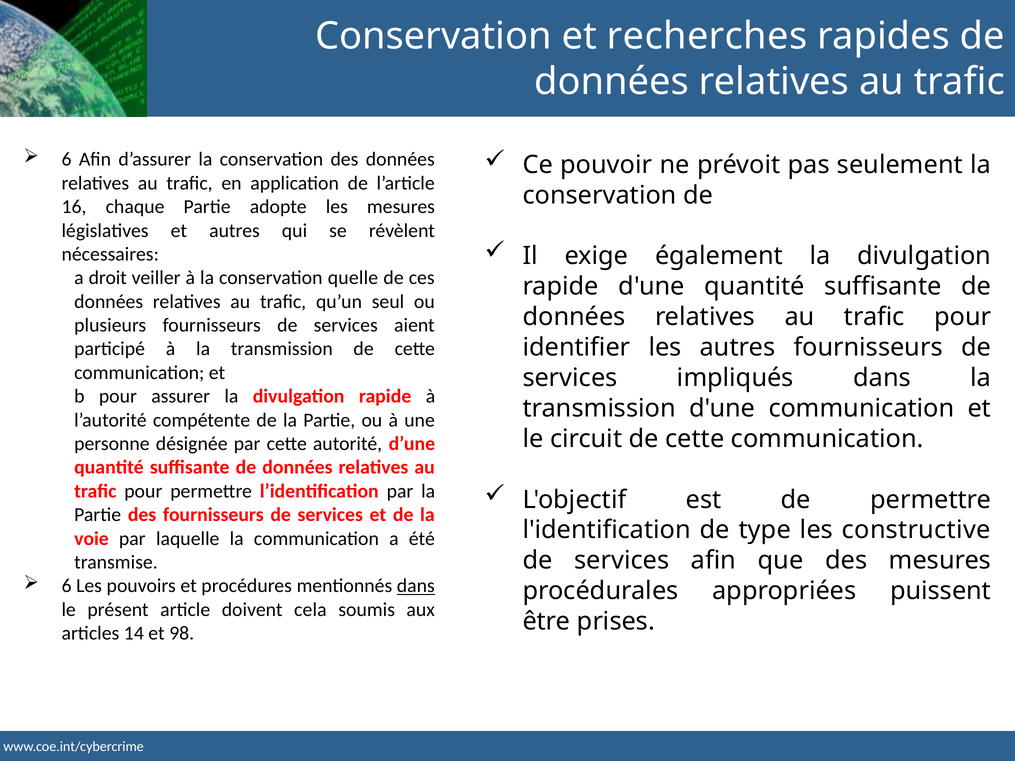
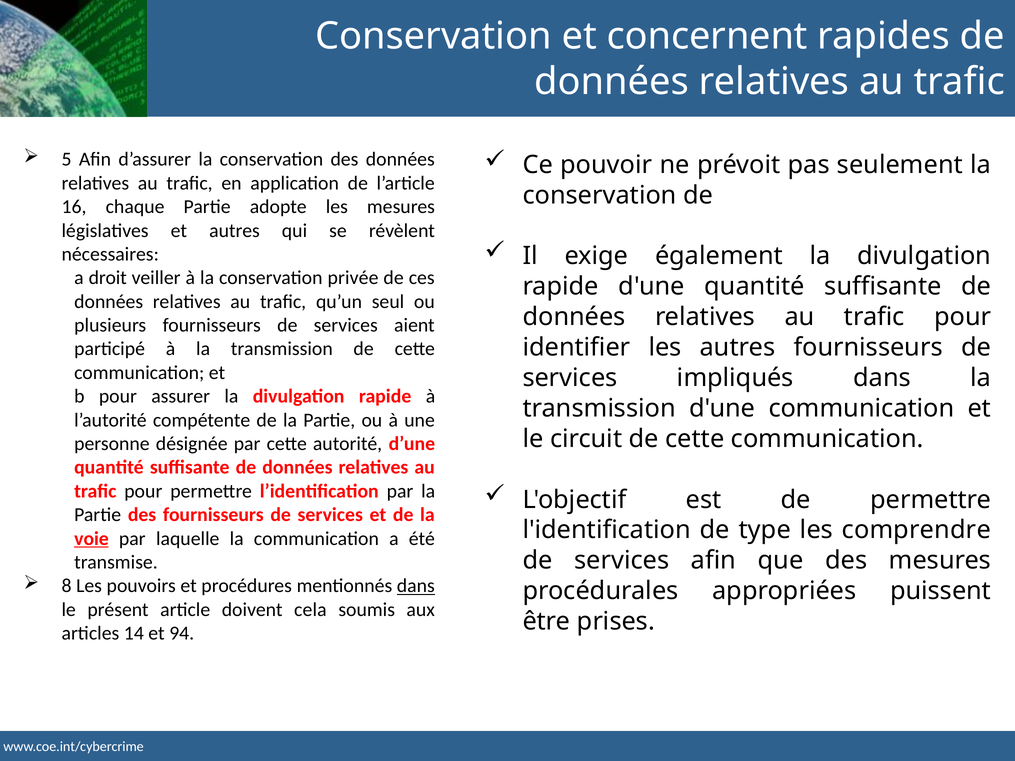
recherches: recherches -> concernent (707, 36)
6: 6 -> 5 (67, 160)
quelle: quelle -> privée (353, 278)
constructive: constructive -> comprendre (916, 530)
voie underline: none -> present (92, 539)
6: 6 -> 8 (67, 586)
98: 98 -> 94 (182, 633)
